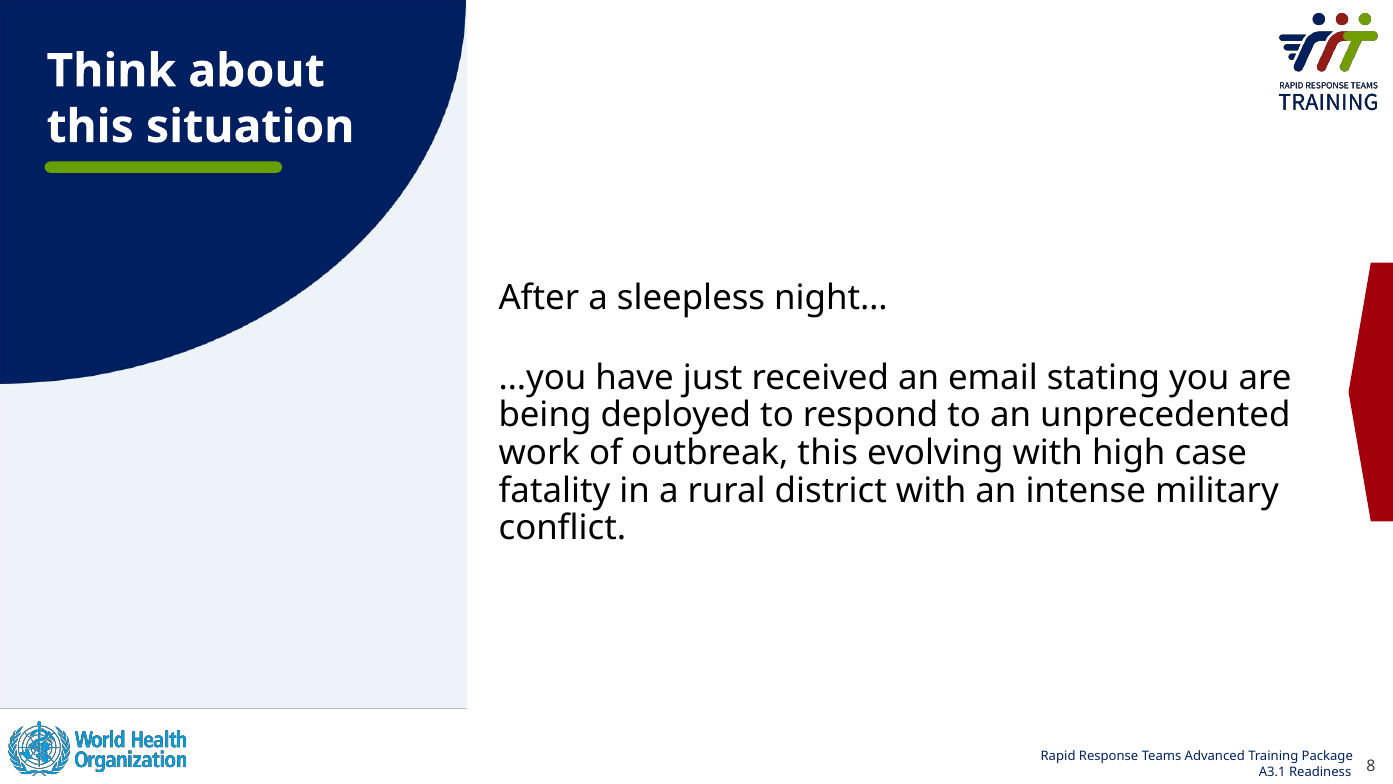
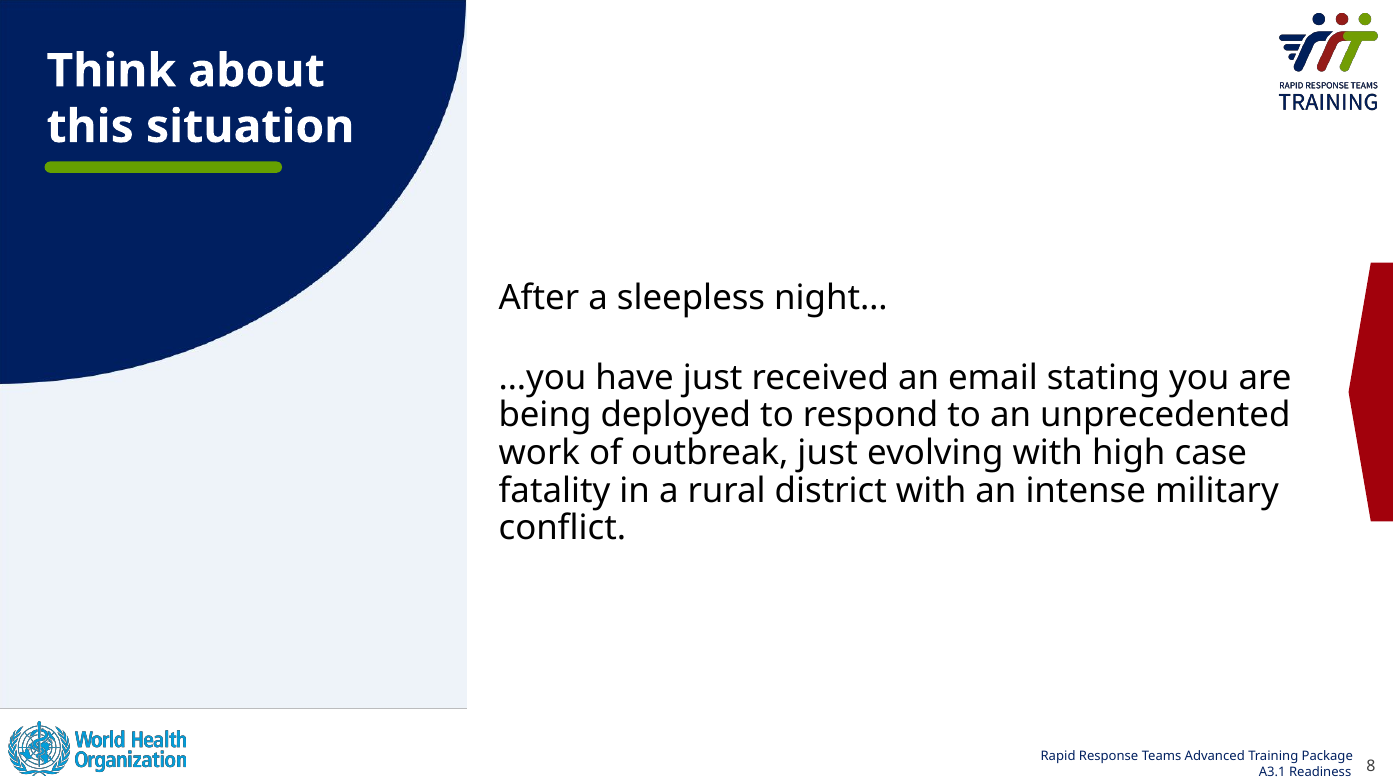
outbreak this: this -> just (828, 453)
